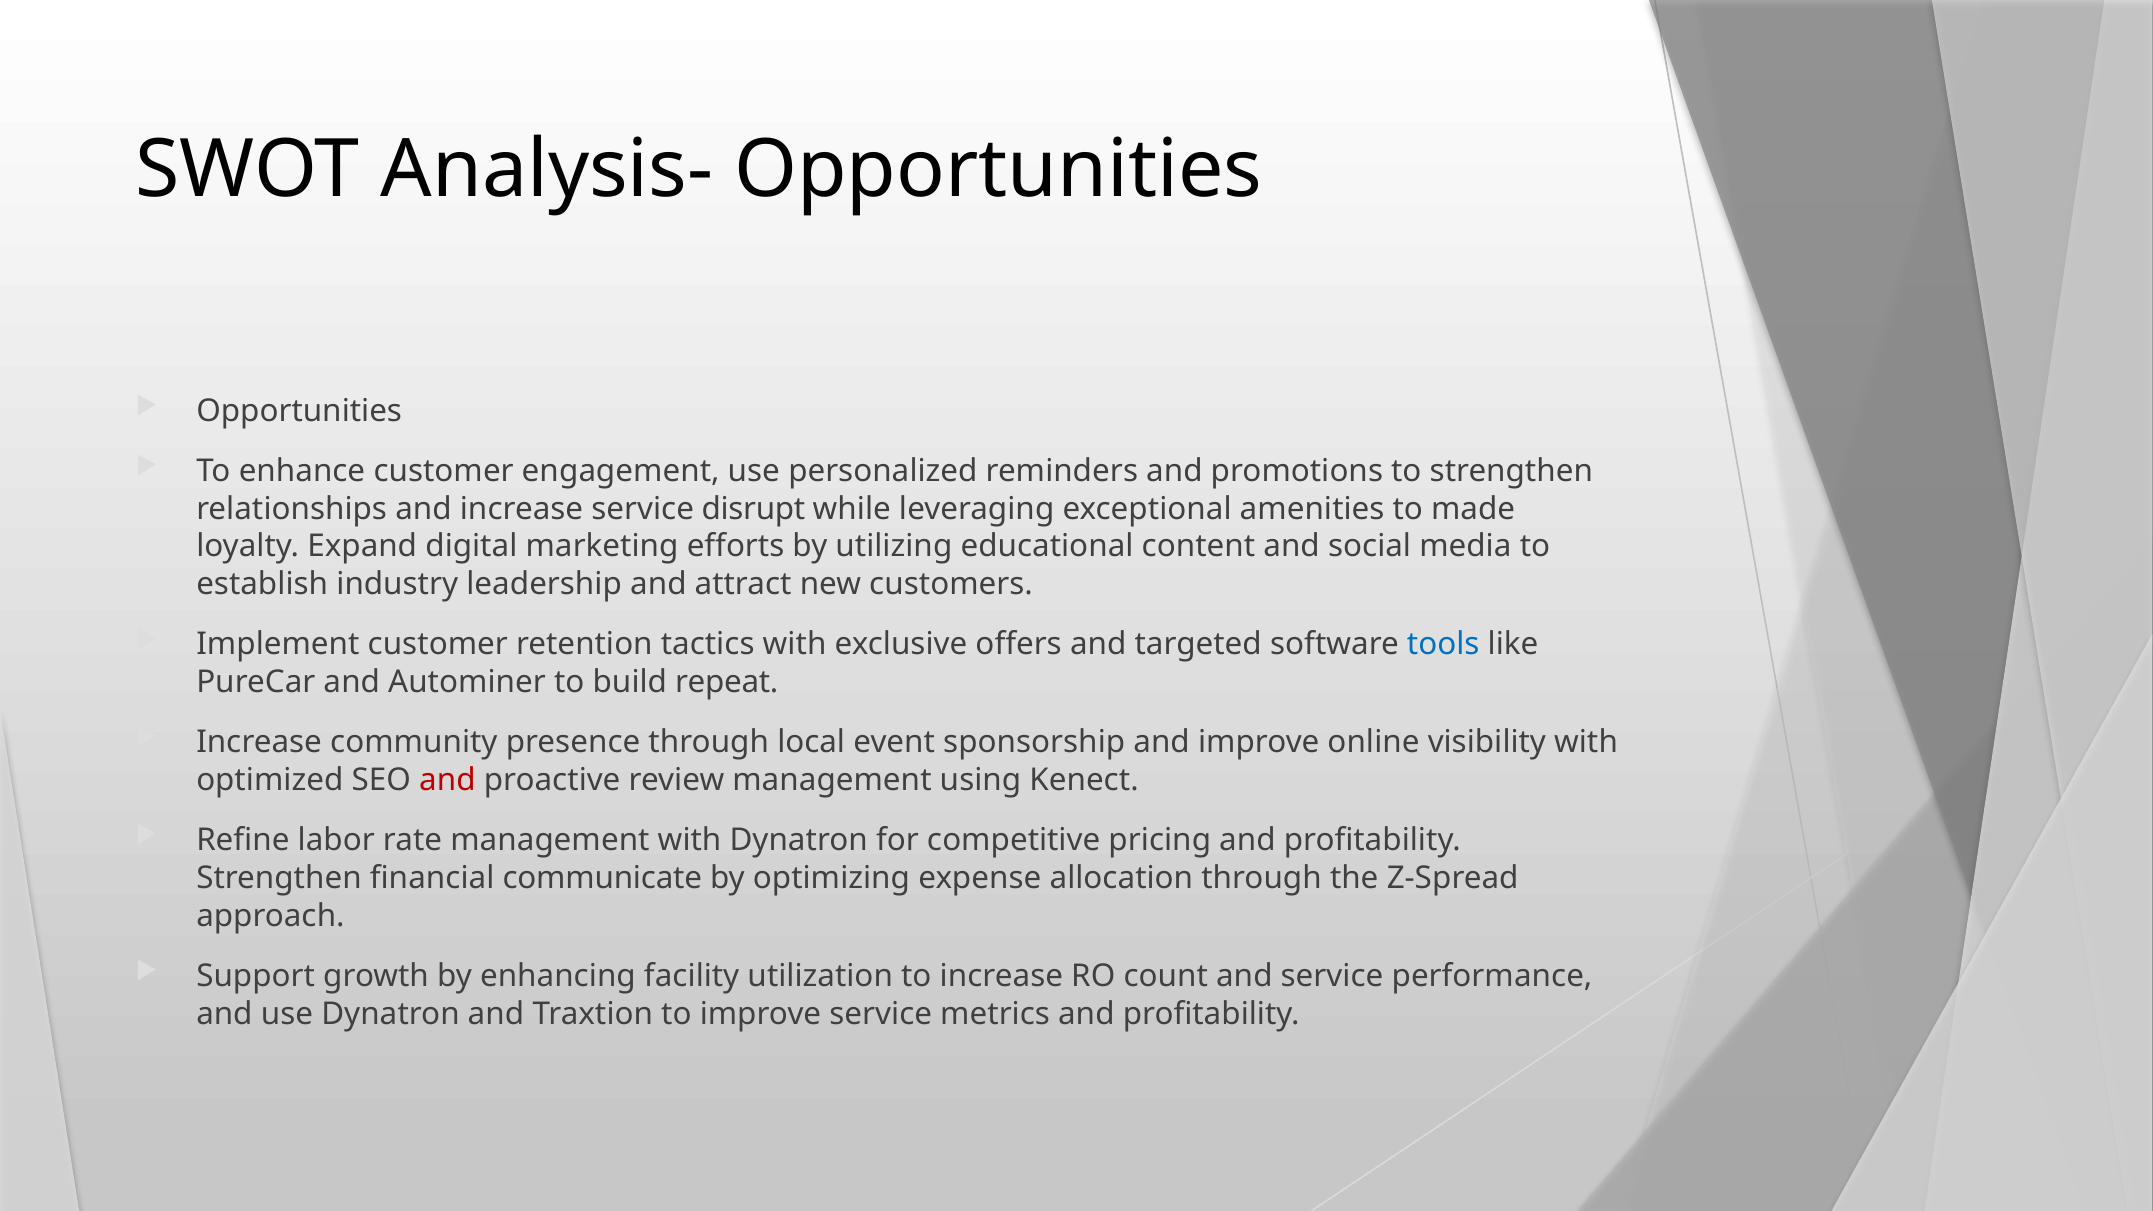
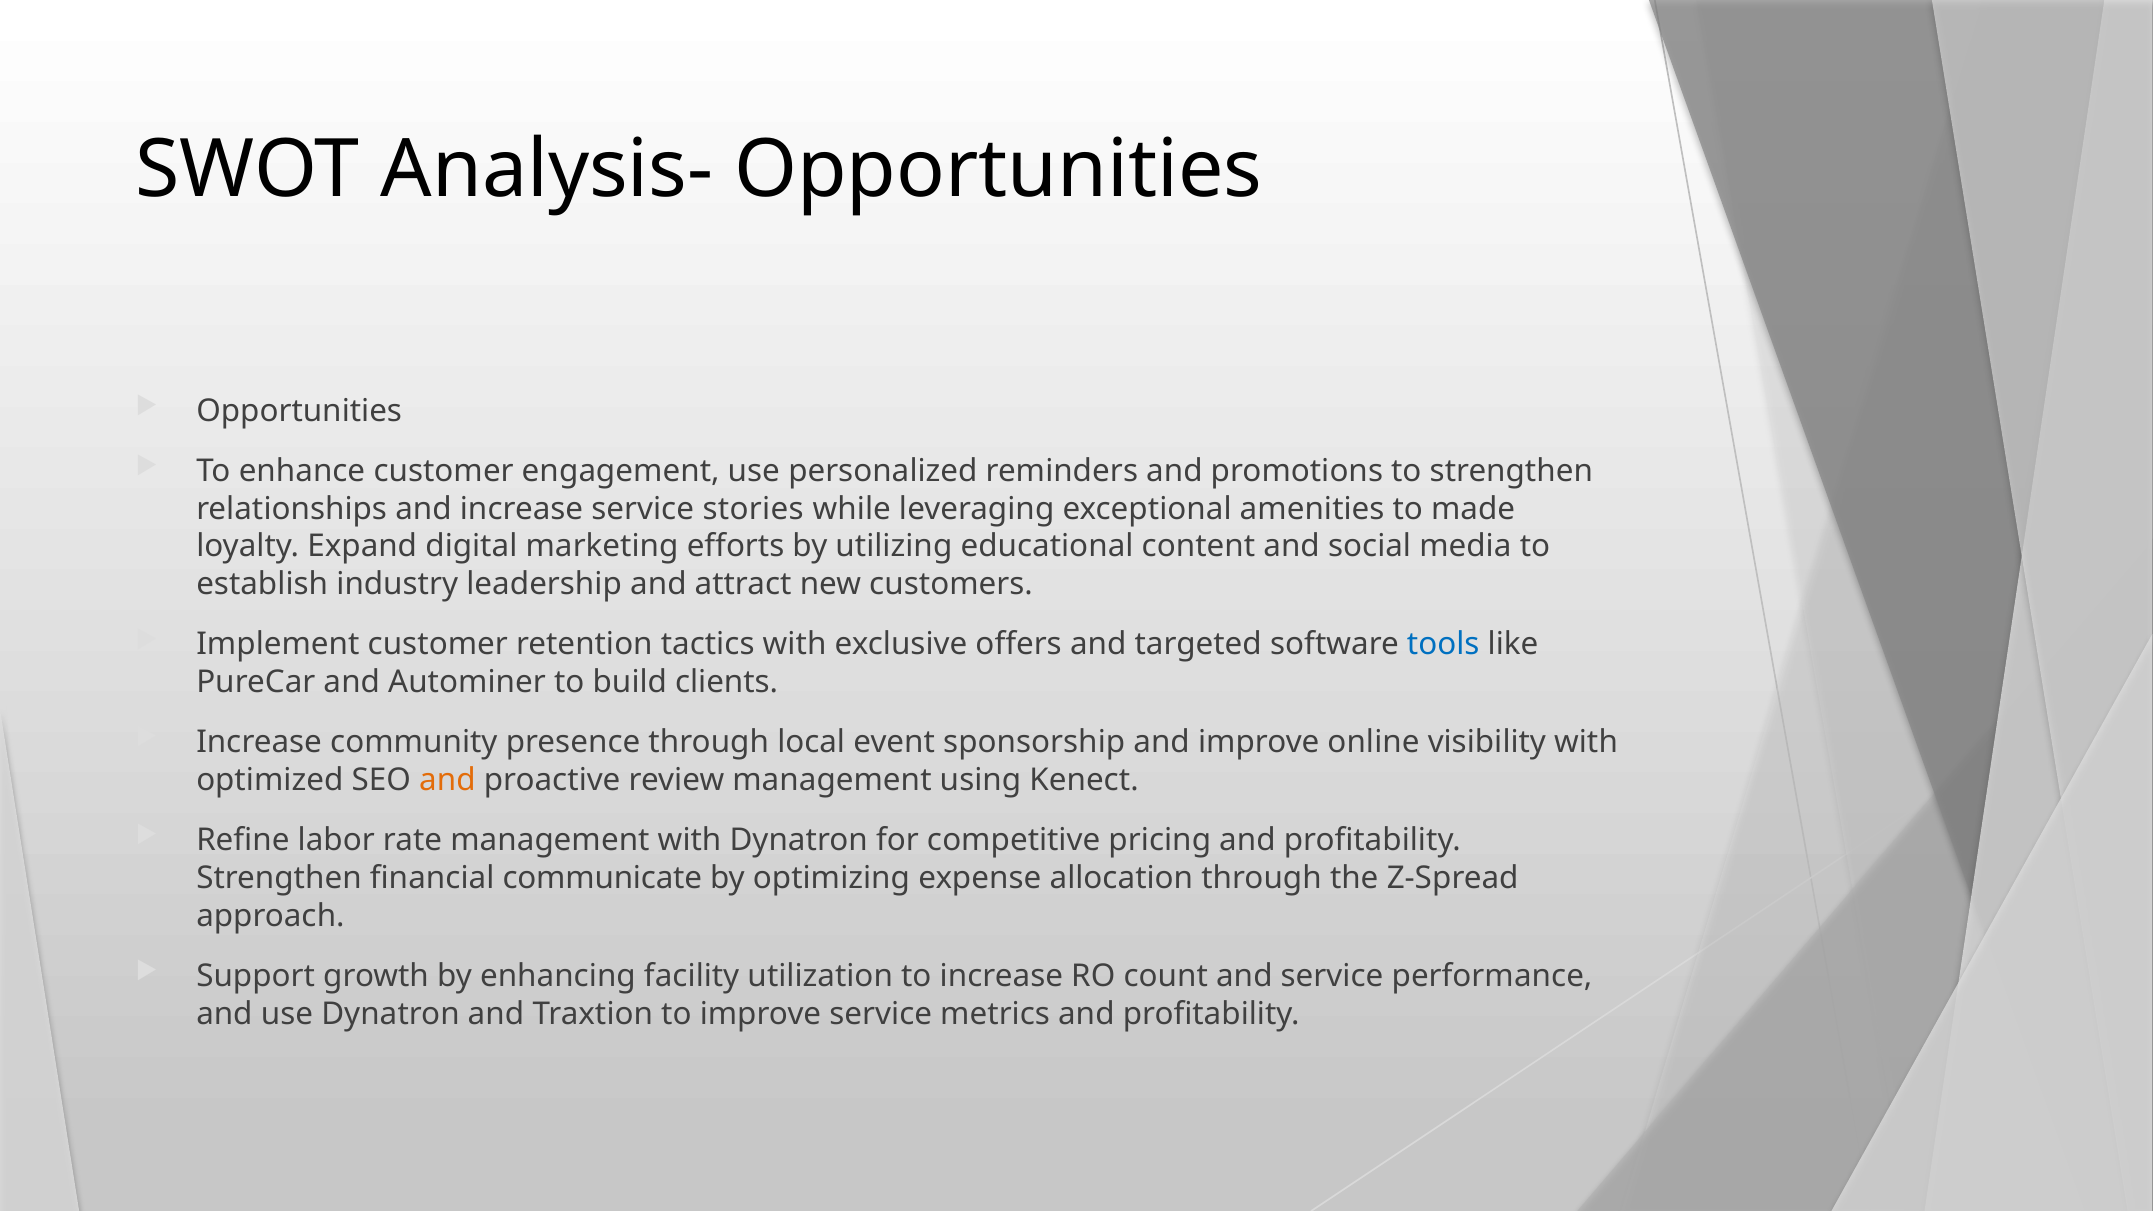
disrupt: disrupt -> stories (753, 509)
repeat: repeat -> clients (727, 682)
and colour: red -> orange (447, 780)
